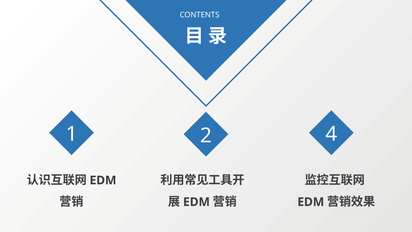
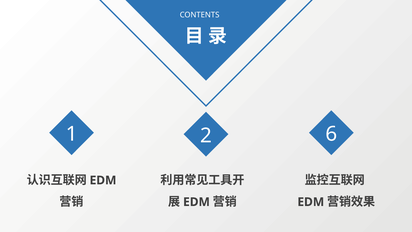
4: 4 -> 6 (331, 134)
